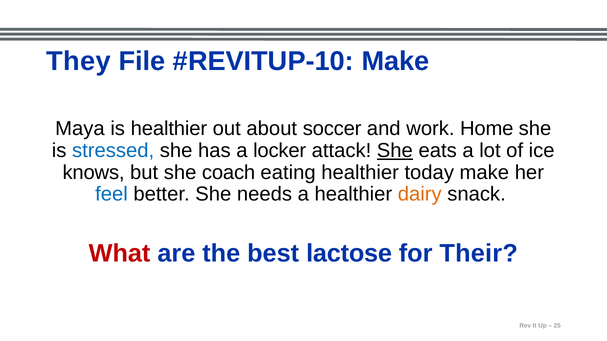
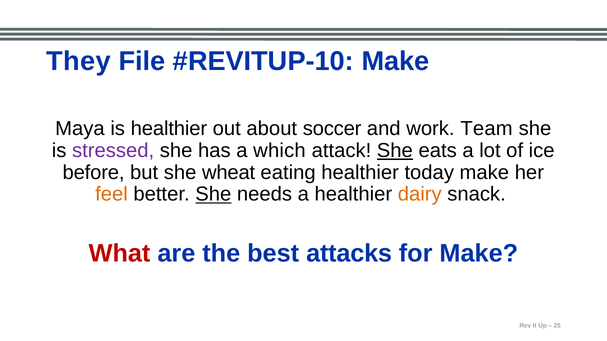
Home: Home -> Team (487, 129)
stressed colour: blue -> purple (113, 151)
locker: locker -> which (279, 151)
knows: knows -> before (94, 173)
coach: coach -> wheat (229, 173)
feel colour: blue -> orange (111, 195)
She underline: none -> present (213, 195)
lactose: lactose -> attacks (349, 254)
for Their: Their -> Make (479, 254)
